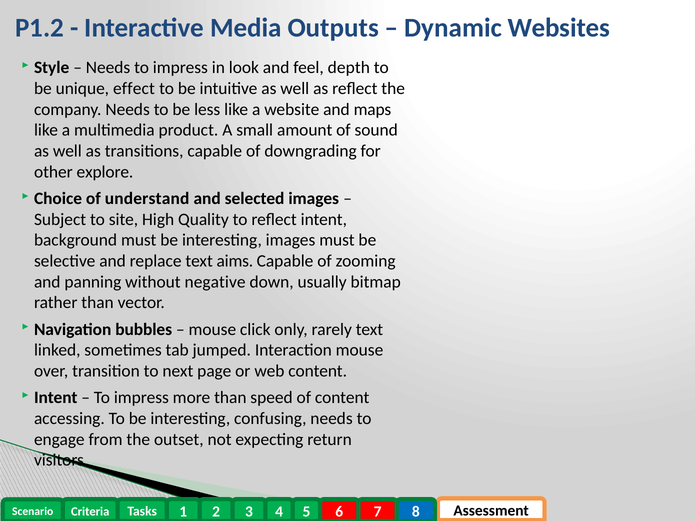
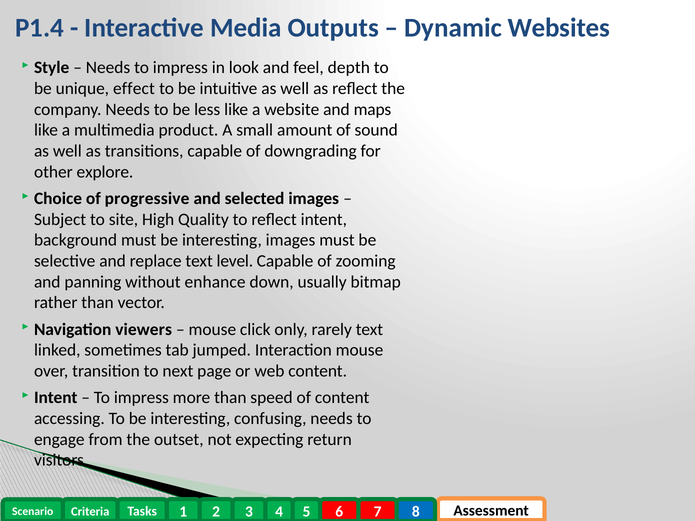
P1.2: P1.2 -> P1.4 (39, 28)
understand: understand -> progressive (147, 199)
aims: aims -> level (235, 261)
negative: negative -> enhance (215, 282)
bubbles: bubbles -> viewers (144, 330)
